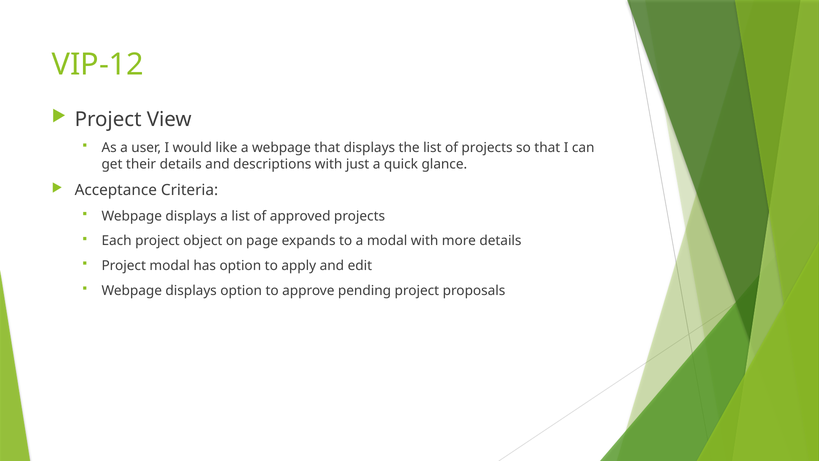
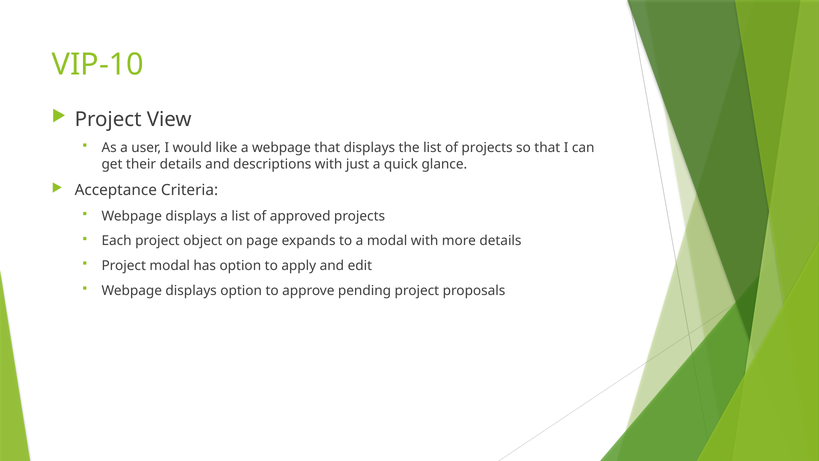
VIP-12: VIP-12 -> VIP-10 (98, 65)
